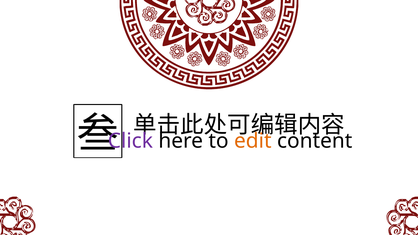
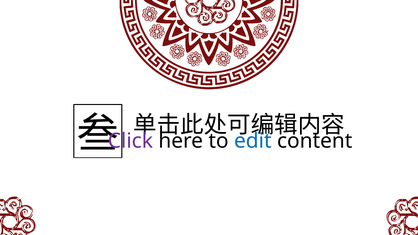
edit colour: orange -> blue (253, 141)
